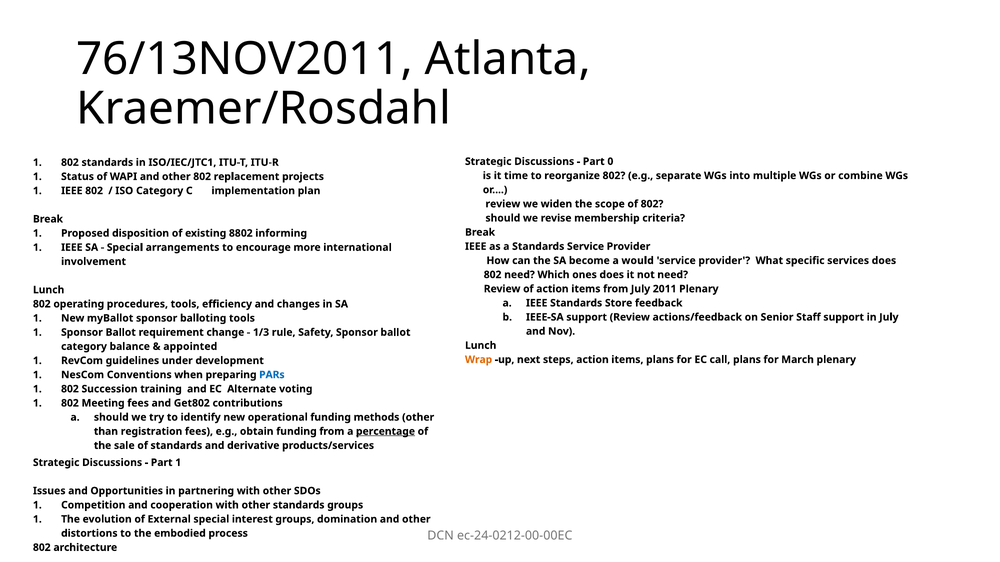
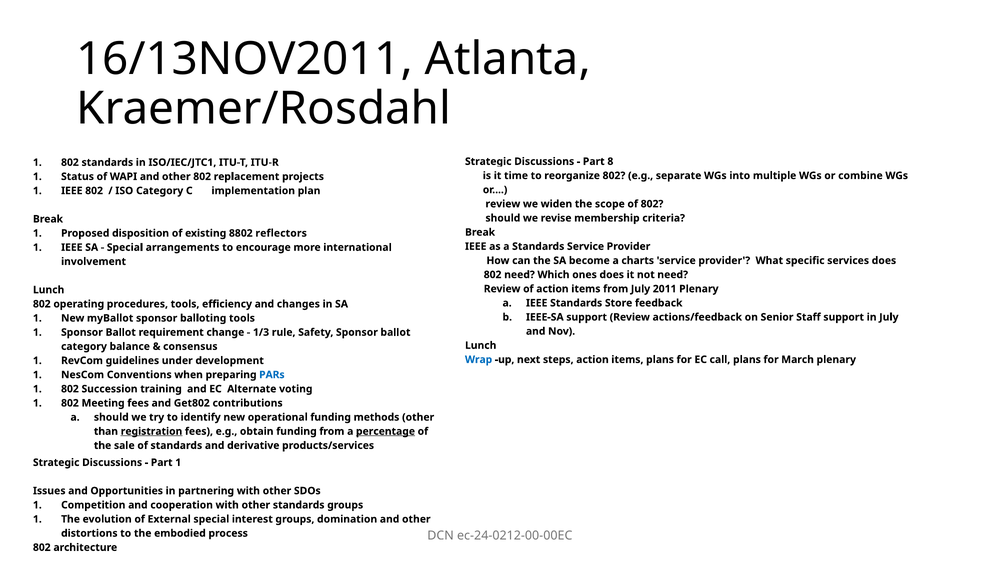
76/13NOV2011: 76/13NOV2011 -> 16/13NOV2011 (245, 59)
0: 0 -> 8 (610, 162)
informing: informing -> reflectors (281, 233)
would: would -> charts (638, 261)
appointed: appointed -> consensus (190, 347)
Wrap colour: orange -> blue (479, 360)
registration underline: none -> present (152, 432)
